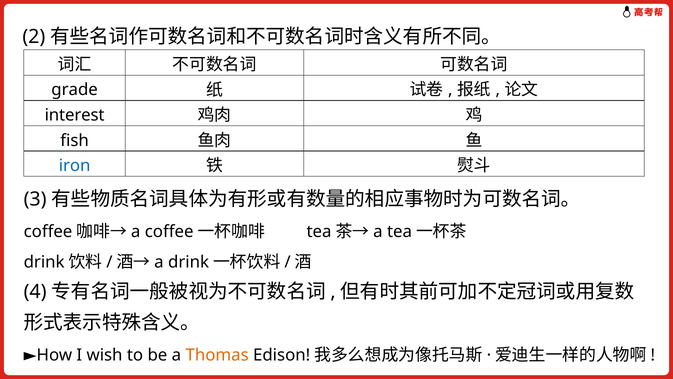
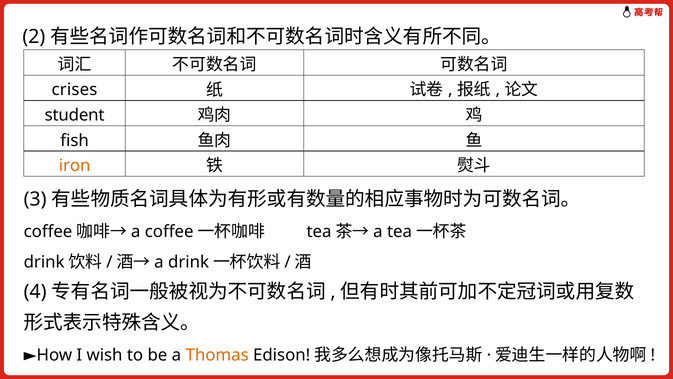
grade: grade -> crises (74, 90)
interest: interest -> student (75, 115)
iron colour: blue -> orange (75, 166)
